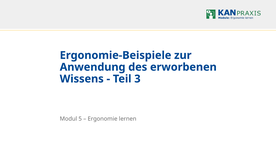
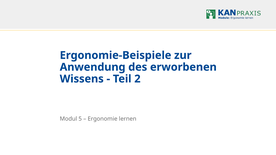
3: 3 -> 2 (137, 79)
